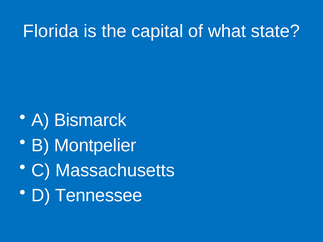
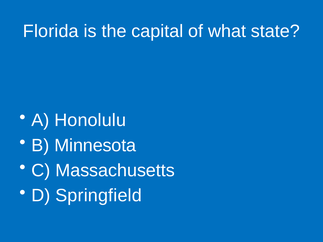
Bismarck: Bismarck -> Honolulu (90, 120)
Montpelier: Montpelier -> Minnesota (95, 146)
Tennessee: Tennessee -> Springfield (99, 196)
